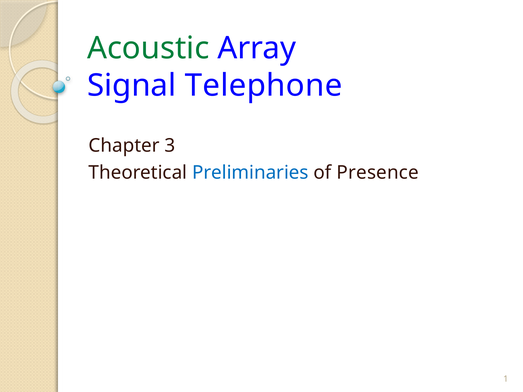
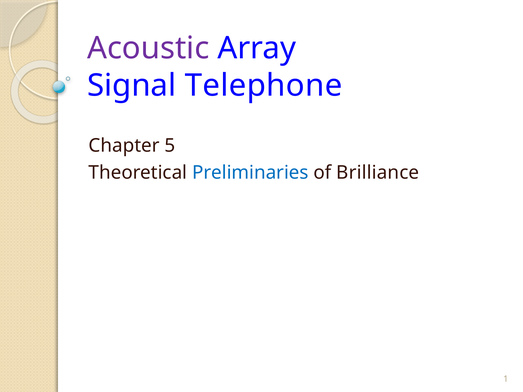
Acoustic colour: green -> purple (148, 48)
3: 3 -> 5 (170, 146)
Presence: Presence -> Brilliance (378, 173)
